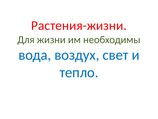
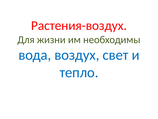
Растения-жизни: Растения-жизни -> Растения-воздух (79, 26)
